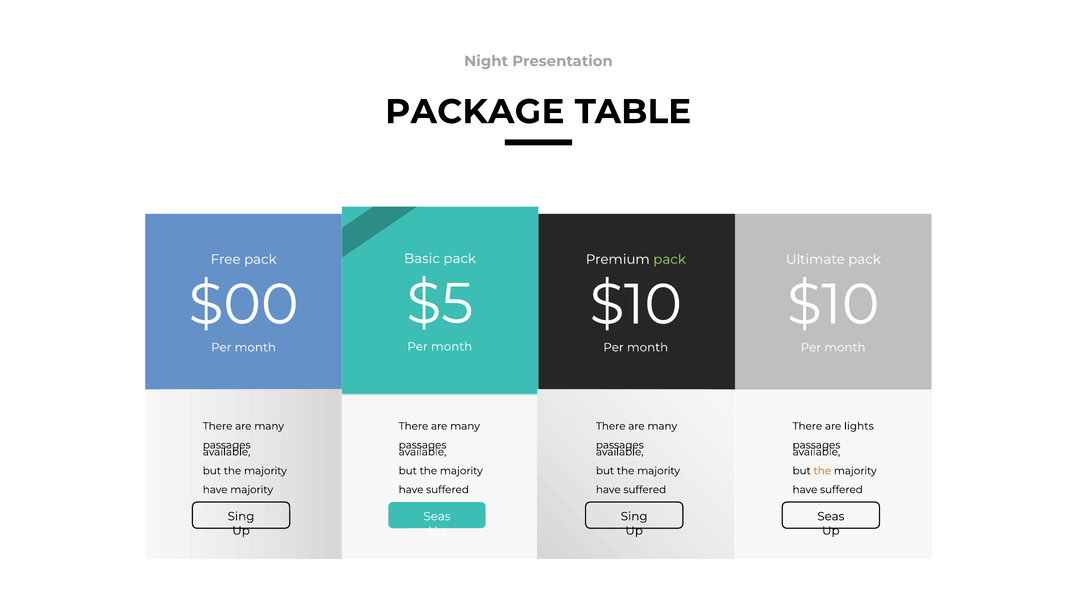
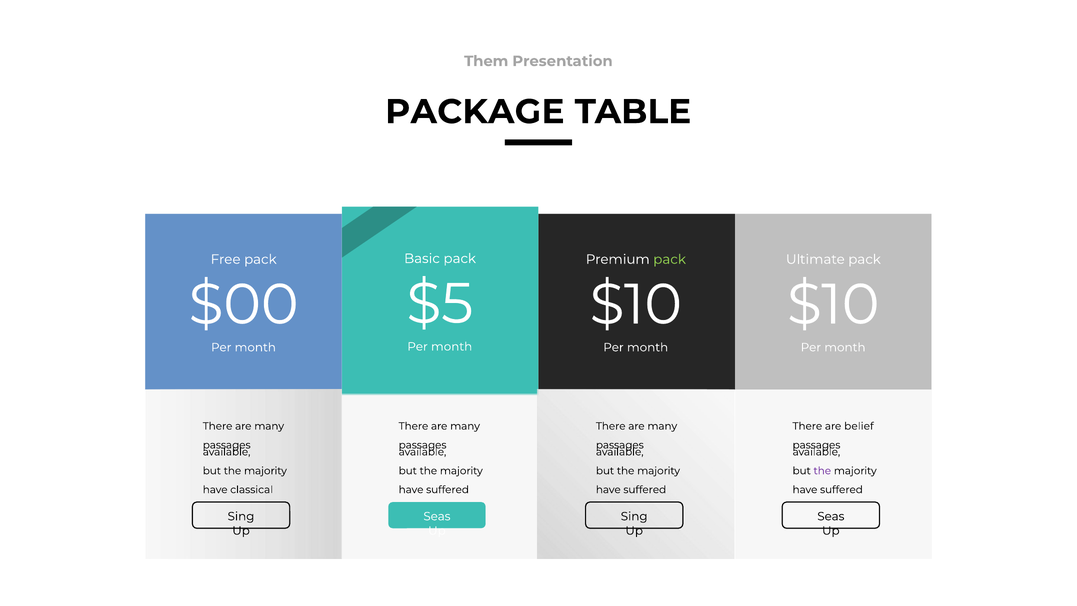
Night: Night -> Them (486, 61)
lights: lights -> belief (859, 426)
the colour: orange -> purple (822, 471)
majority: majority -> classical (252, 490)
